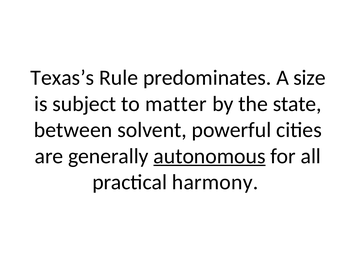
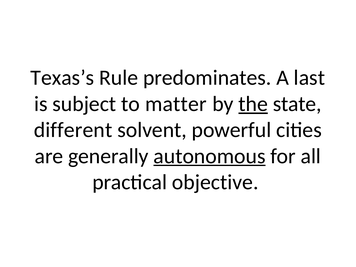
size: size -> last (309, 78)
the underline: none -> present (253, 104)
between: between -> different (73, 130)
harmony: harmony -> objective (215, 182)
